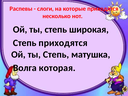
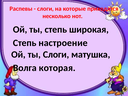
Степь приходятся: приходятся -> настроение (63, 43)
Степь: Степь -> Слоги (56, 54)
